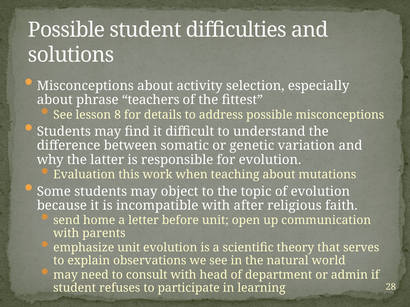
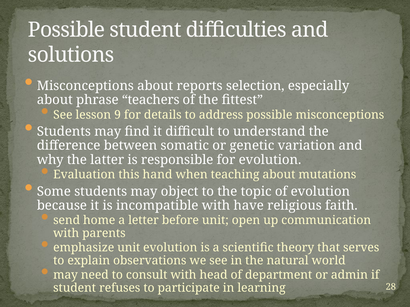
activity: activity -> reports (200, 86)
8: 8 -> 9 (118, 115)
work: work -> hand (158, 175)
after: after -> have (249, 206)
